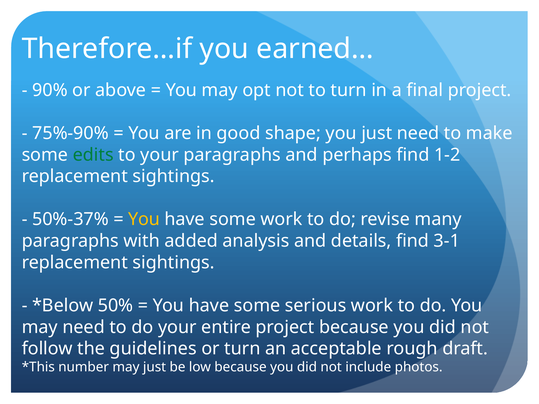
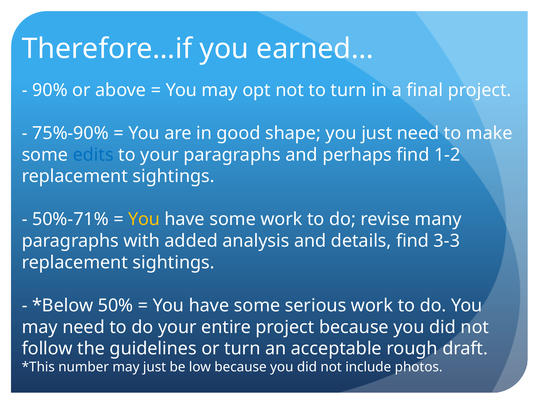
edits colour: green -> blue (93, 155)
50%-37%: 50%-37% -> 50%-71% (70, 220)
3-1: 3-1 -> 3-3 (447, 241)
